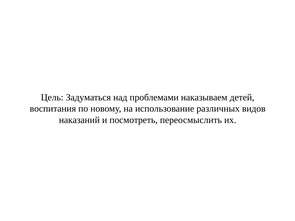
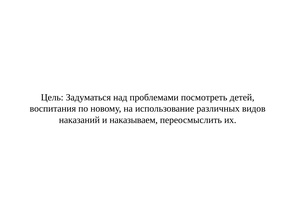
наказываем: наказываем -> посмотреть (204, 98)
посмотреть: посмотреть -> наказываем (134, 120)
